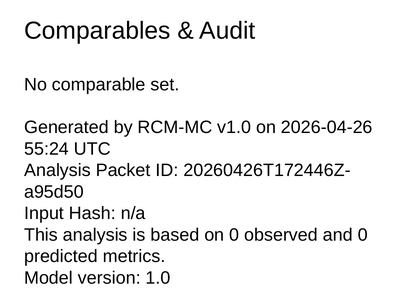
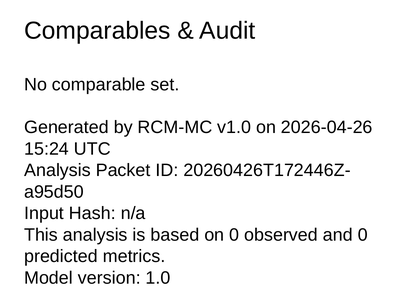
55:24: 55:24 -> 15:24 (47, 149)
